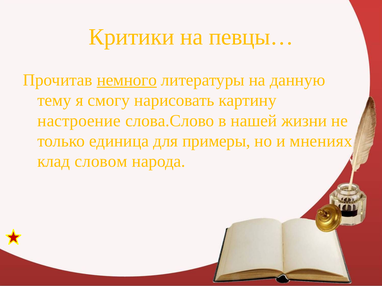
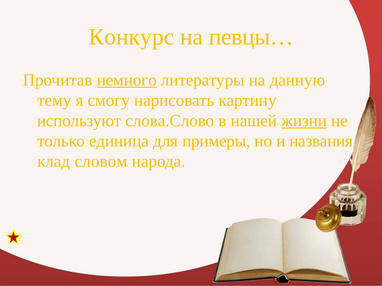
Критики: Критики -> Конкурс (131, 37)
настроение: настроение -> используют (79, 121)
жизни underline: none -> present (304, 121)
мнениях: мнениях -> названия (321, 141)
